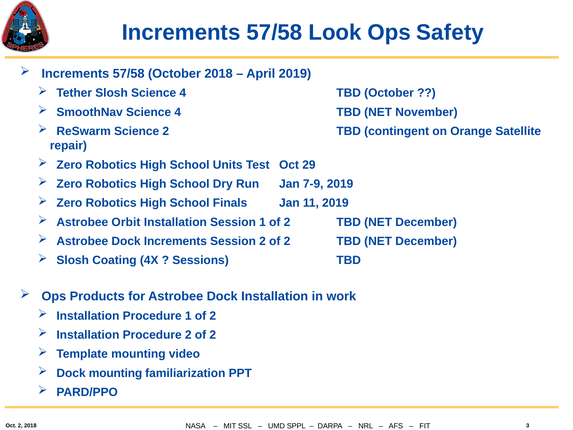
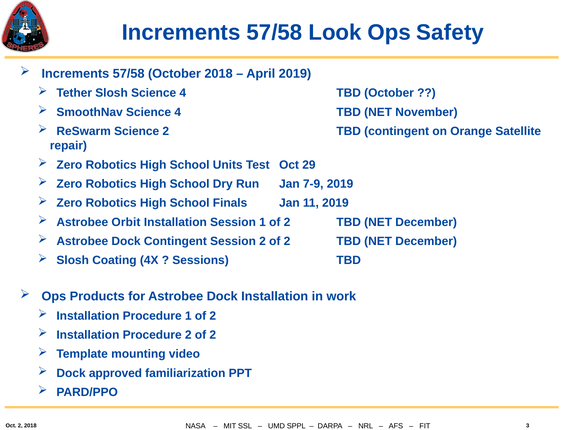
Dock Increments: Increments -> Contingent (175, 241)
Dock mounting: mounting -> approved (115, 373)
